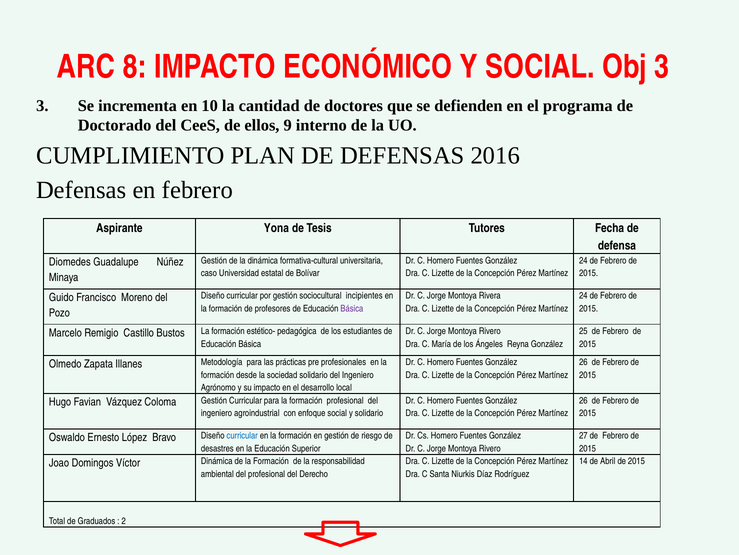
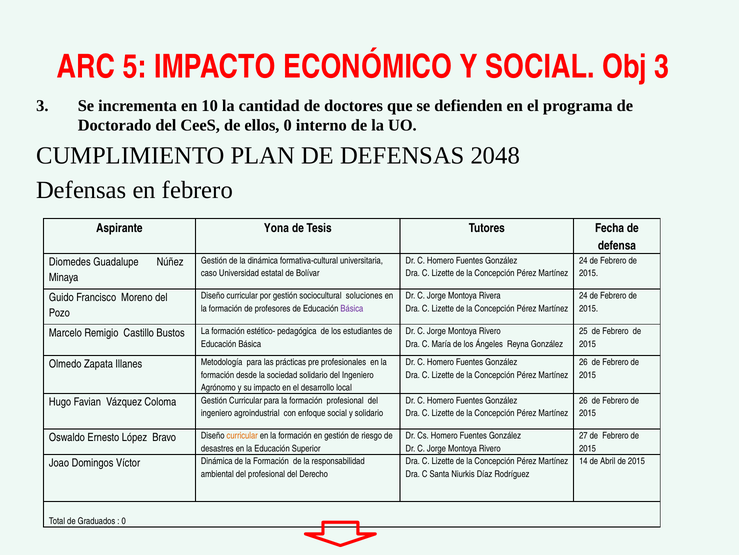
8: 8 -> 5 (135, 67)
ellos 9: 9 -> 0 (288, 125)
2016: 2016 -> 2048 (495, 155)
incipientes: incipientes -> soluciones (364, 296)
curricular colour: blue -> orange (242, 435)
2: 2 -> 0 (124, 521)
